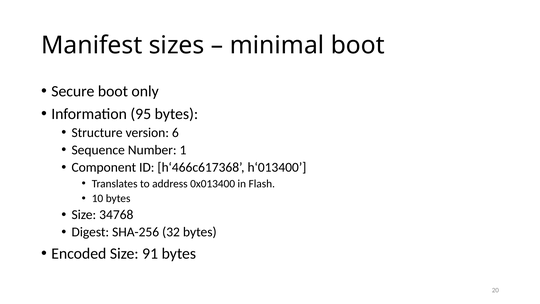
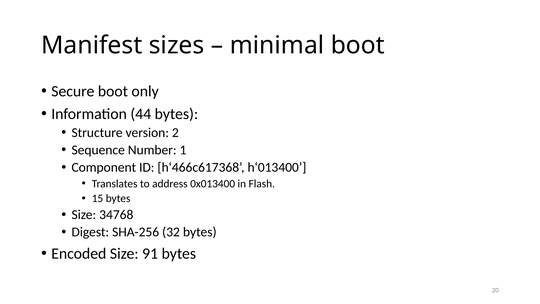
95: 95 -> 44 (141, 114)
6: 6 -> 2 (175, 133)
10: 10 -> 15 (97, 198)
